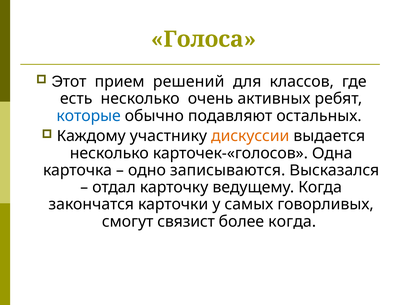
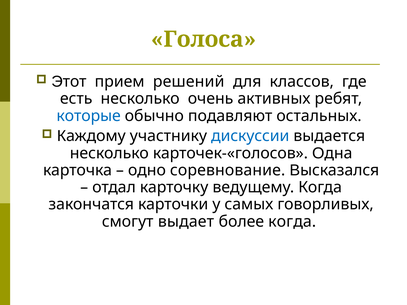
дискуссии colour: orange -> blue (250, 136)
записываются: записываются -> соревнование (228, 170)
связист: связист -> выдает (186, 222)
